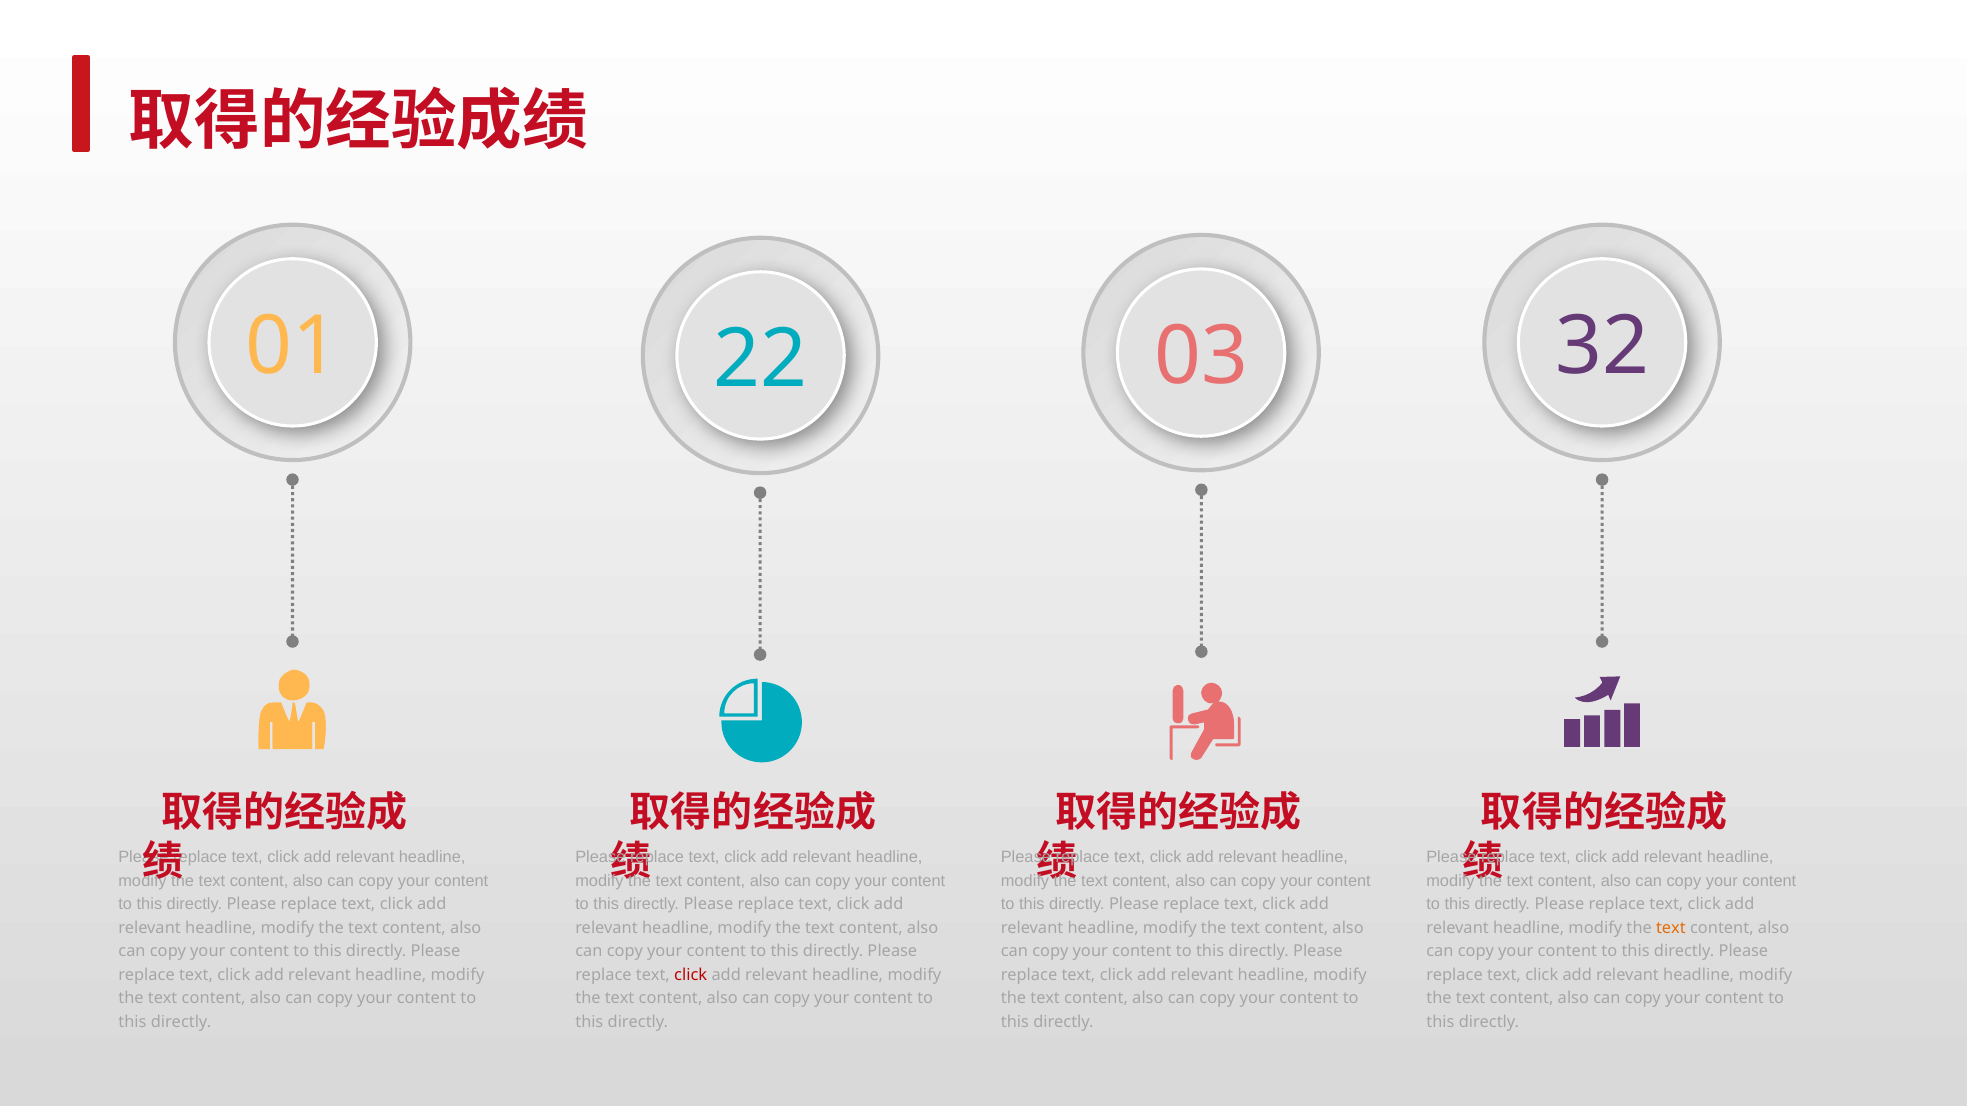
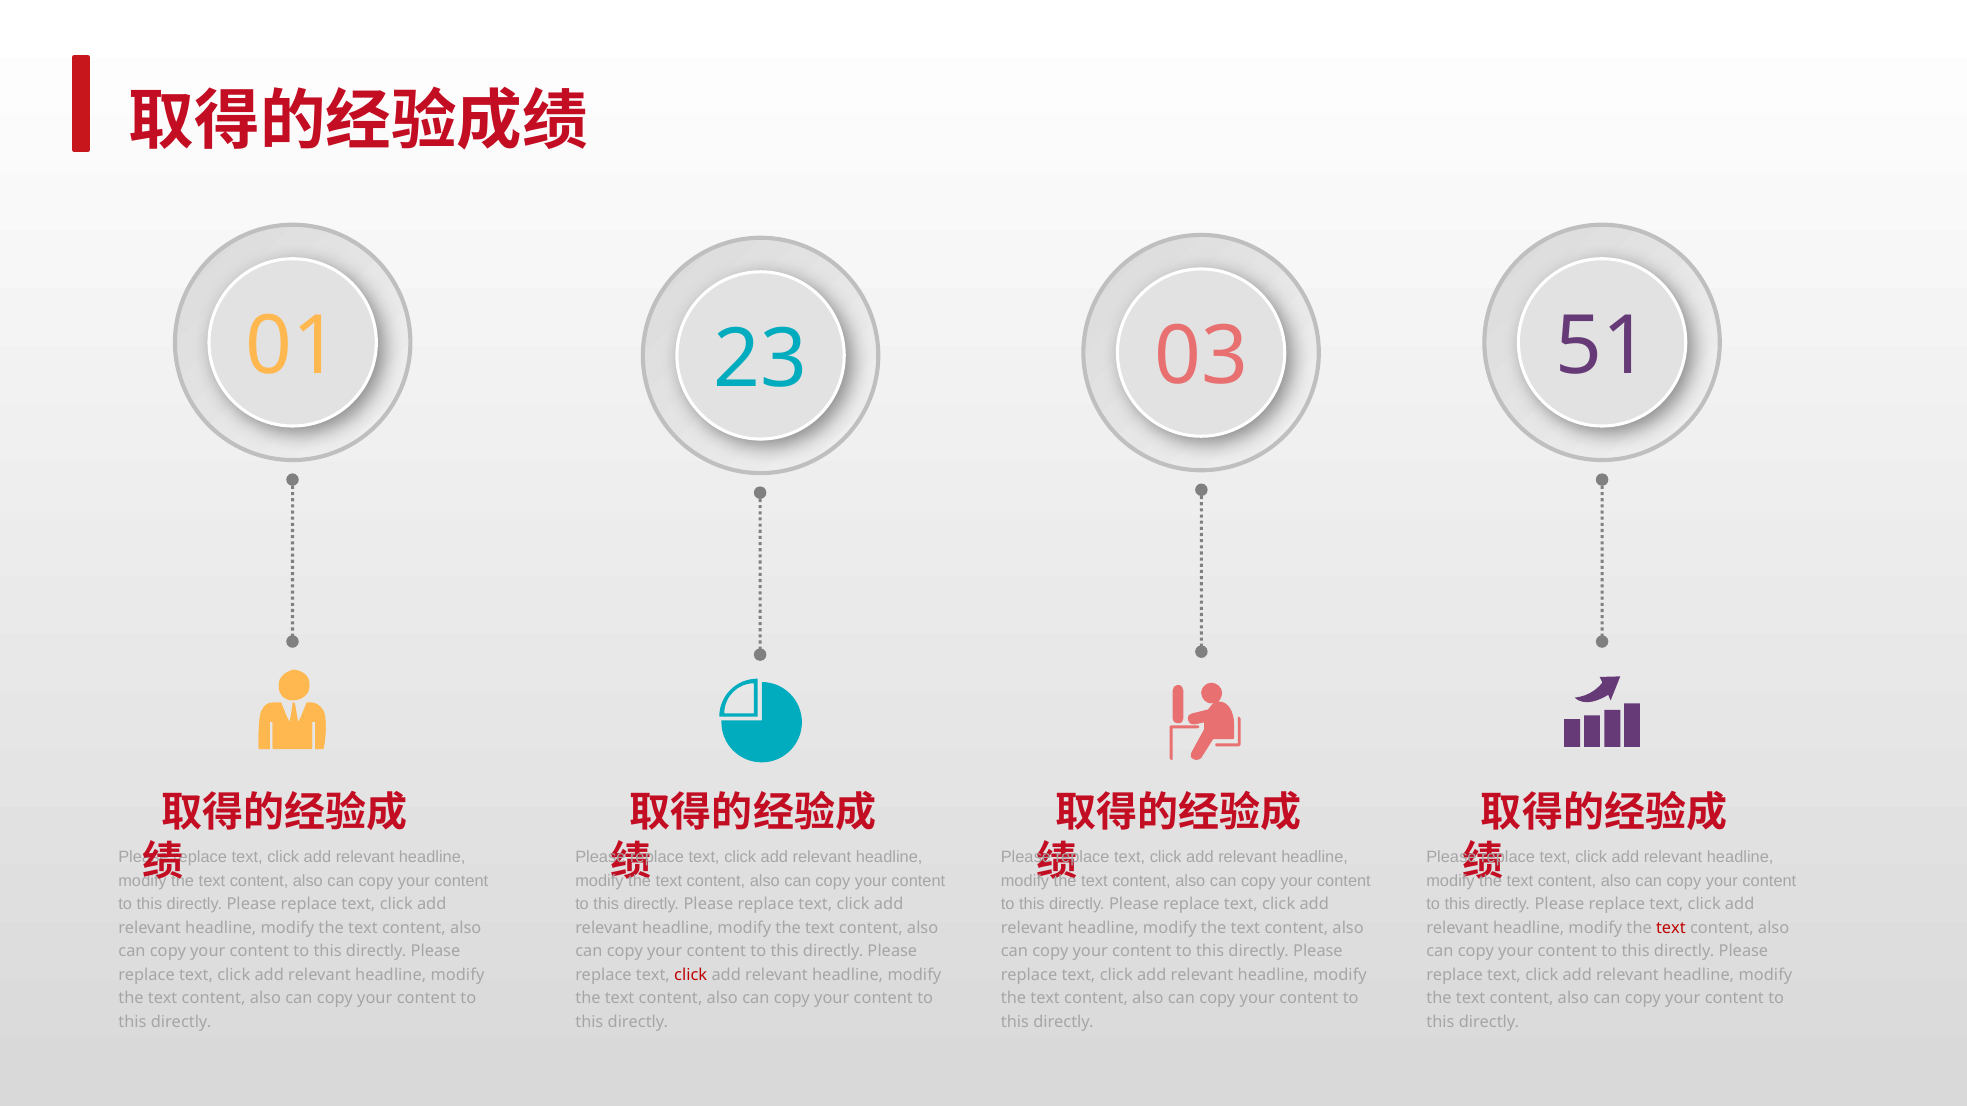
22: 22 -> 23 (761, 360)
32: 32 -> 51 (1602, 347)
text colour: orange -> red (1671, 928)
